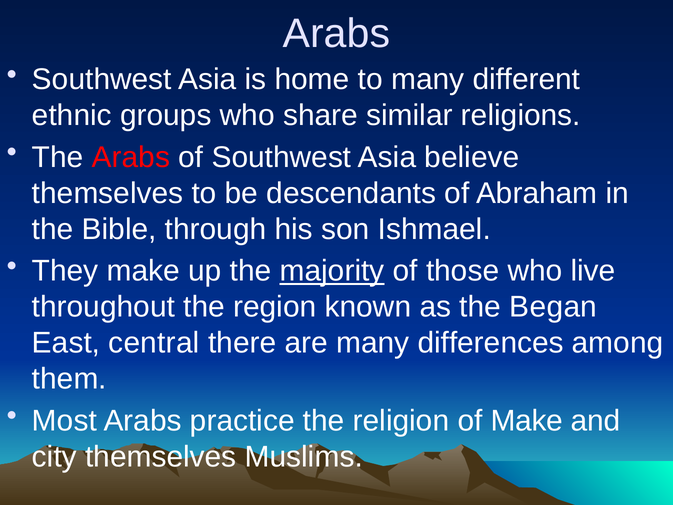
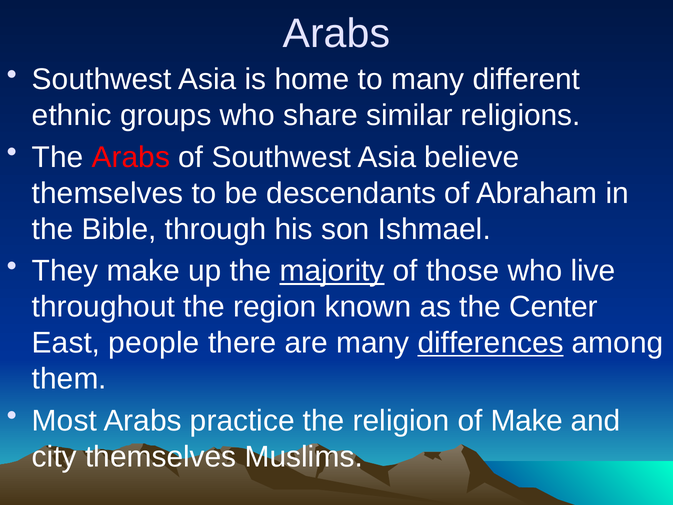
Began: Began -> Center (554, 307)
central: central -> people (154, 343)
differences underline: none -> present (491, 343)
